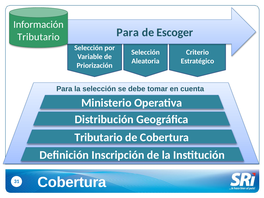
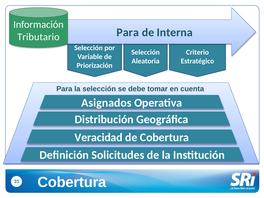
Escoger: Escoger -> Interna (175, 33)
Ministerio: Ministerio -> Asignados (106, 103)
Tributario: Tributario -> Veracidad (99, 137)
Inscripción: Inscripción -> Solicitudes (118, 155)
